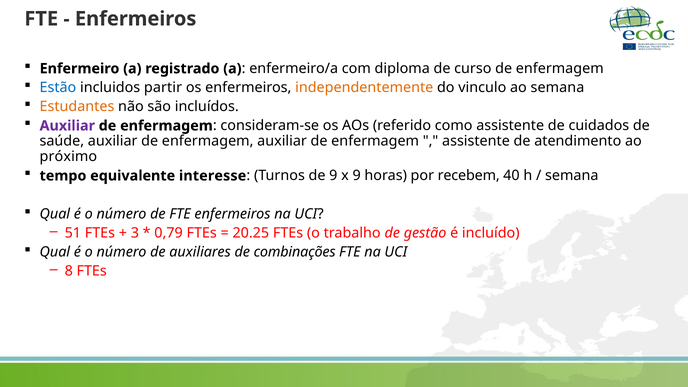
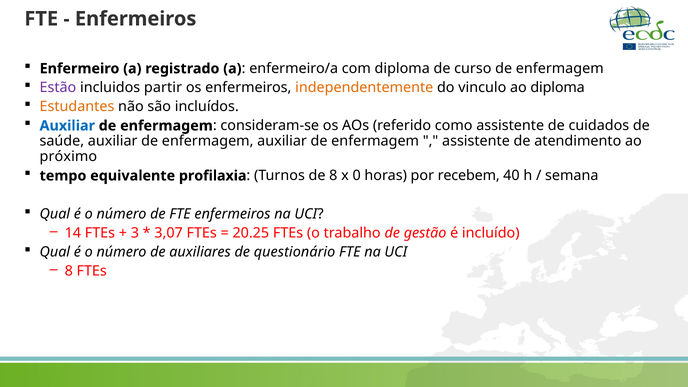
Estão colour: blue -> purple (58, 88)
ao semana: semana -> diploma (558, 88)
Auxiliar colour: purple -> blue (67, 126)
interesse: interesse -> profilaxia (213, 176)
de 9: 9 -> 8 (333, 176)
x 9: 9 -> 0 (357, 176)
51: 51 -> 14 (73, 233)
0,79: 0,79 -> 3,07 (169, 233)
combinações: combinações -> questionário (295, 252)
